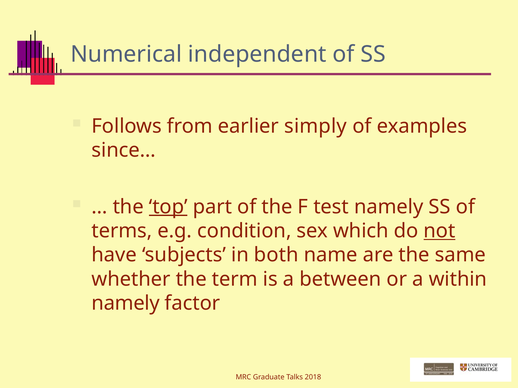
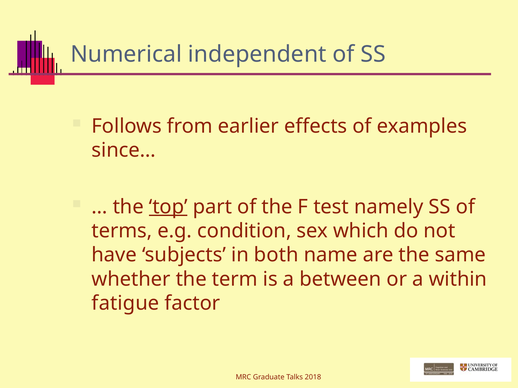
simply: simply -> effects (316, 126)
not underline: present -> none (440, 231)
namely: namely -> fatigue (125, 304)
